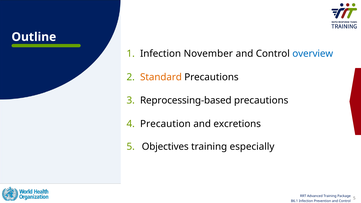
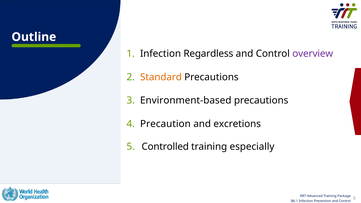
November: November -> Regardless (208, 54)
overview colour: blue -> purple (313, 54)
Reprocessing-based: Reprocessing-based -> Environment-based (186, 101)
Objectives: Objectives -> Controlled (165, 147)
